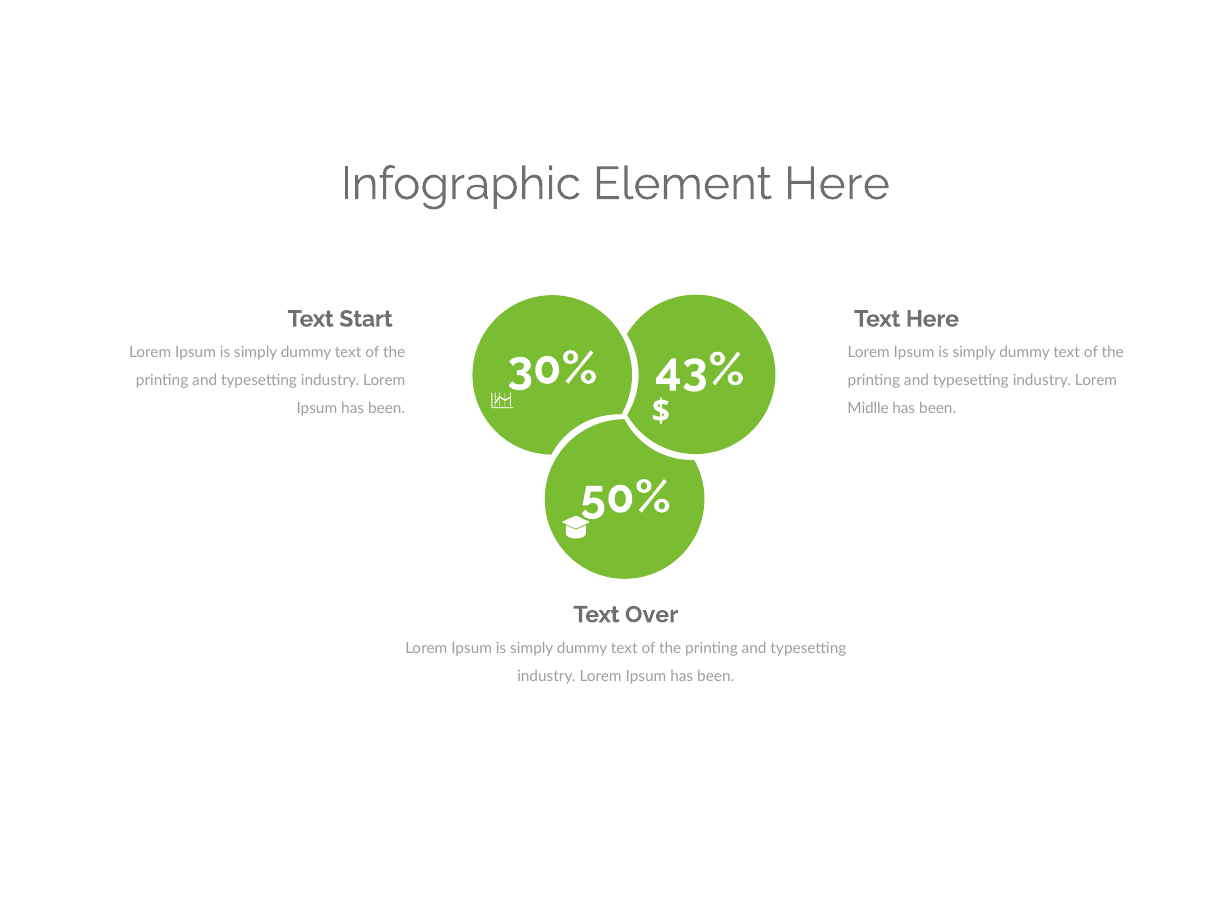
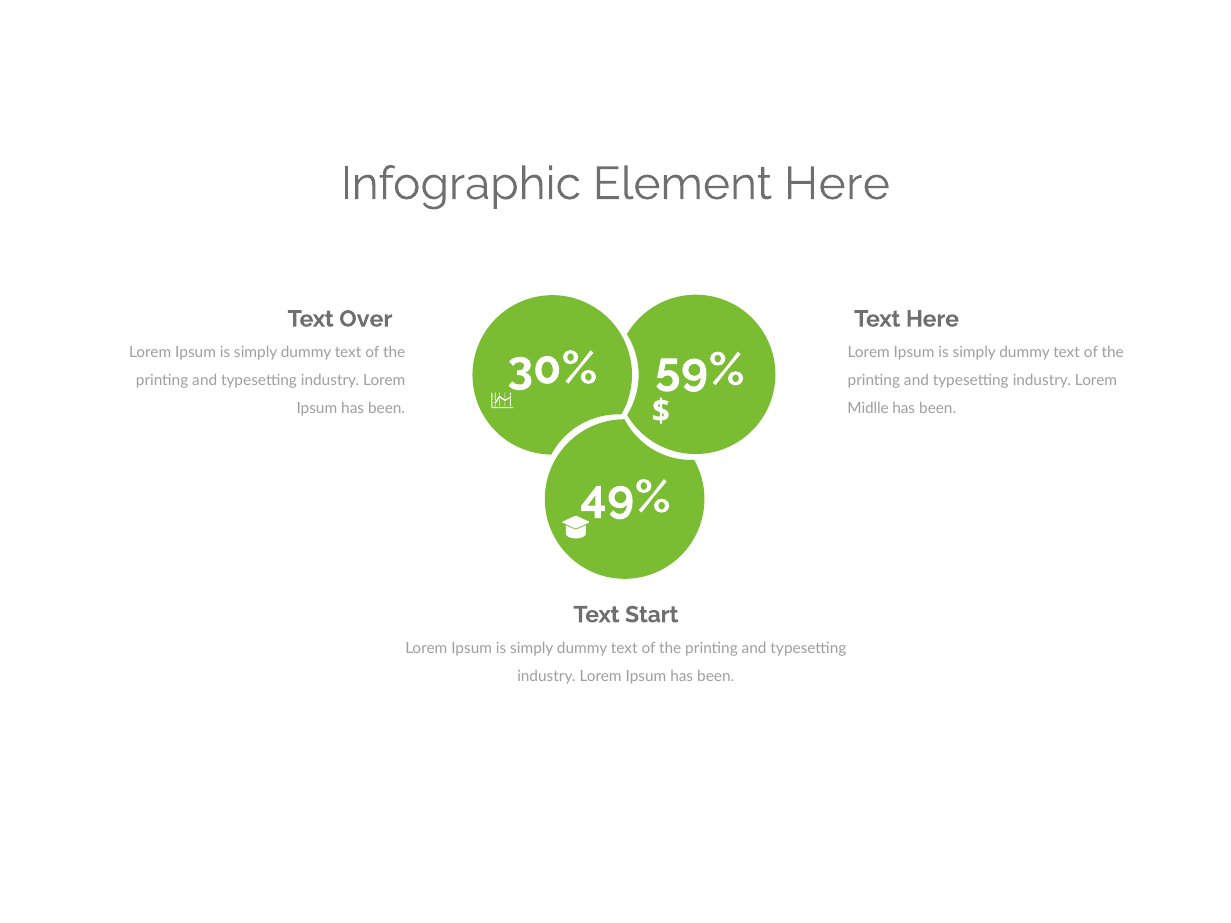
Start: Start -> Over (366, 319)
43%: 43% -> 59% (700, 370)
50%: 50% -> 49% (626, 497)
Over: Over -> Start (652, 615)
